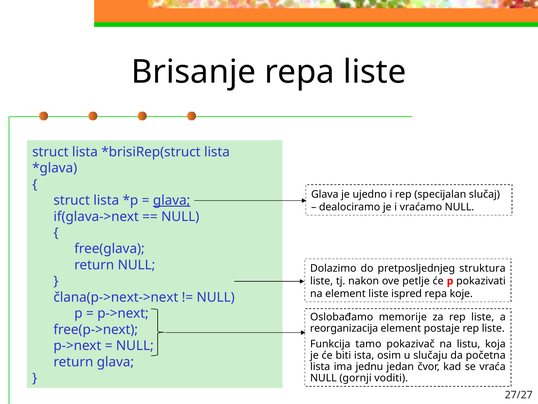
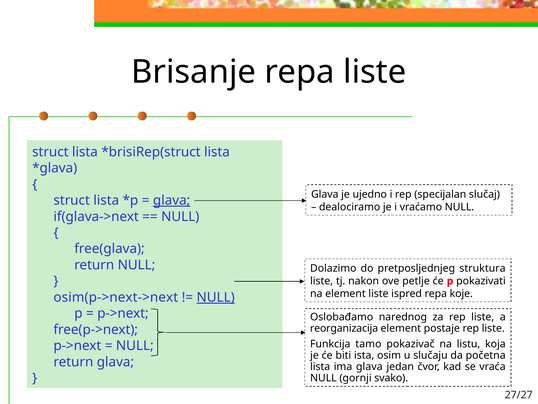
člana(p->next->next: člana(p->next->next -> osim(p->next->next (116, 297)
NULL underline: none -> present (216, 297)
memorije: memorije -> narednog (403, 317)
ima jednu: jednu -> glava (369, 366)
voditi: voditi -> svako (391, 378)
